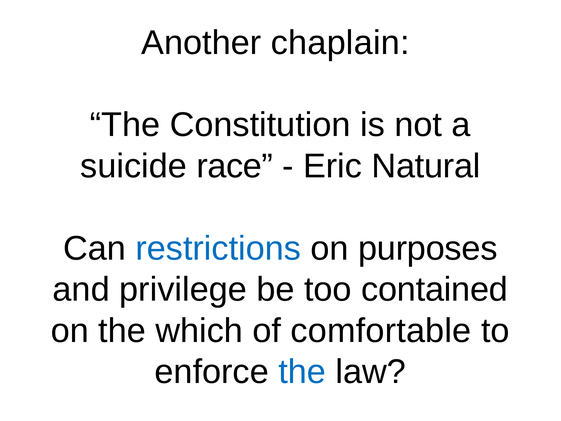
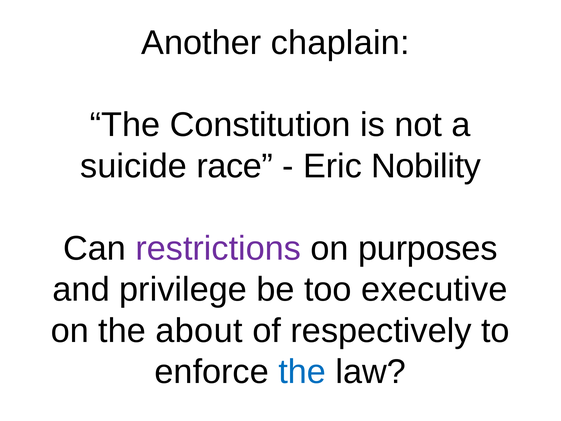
Natural: Natural -> Nobility (426, 166)
restrictions colour: blue -> purple (218, 248)
contained: contained -> executive (434, 289)
which: which -> about (199, 331)
comfortable: comfortable -> respectively (381, 331)
